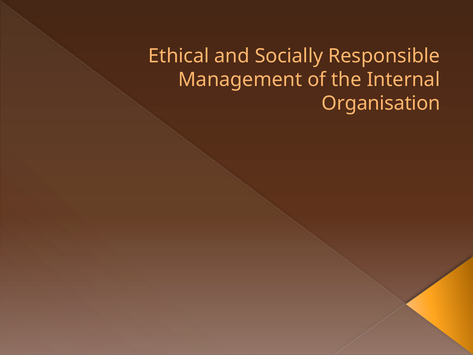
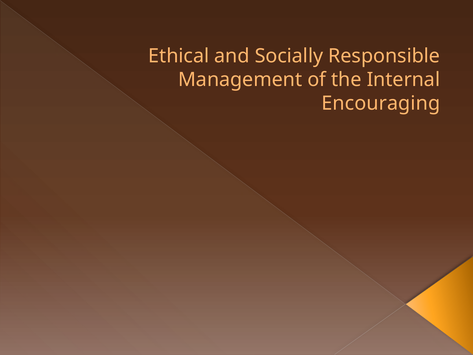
Organisation: Organisation -> Encouraging (381, 103)
